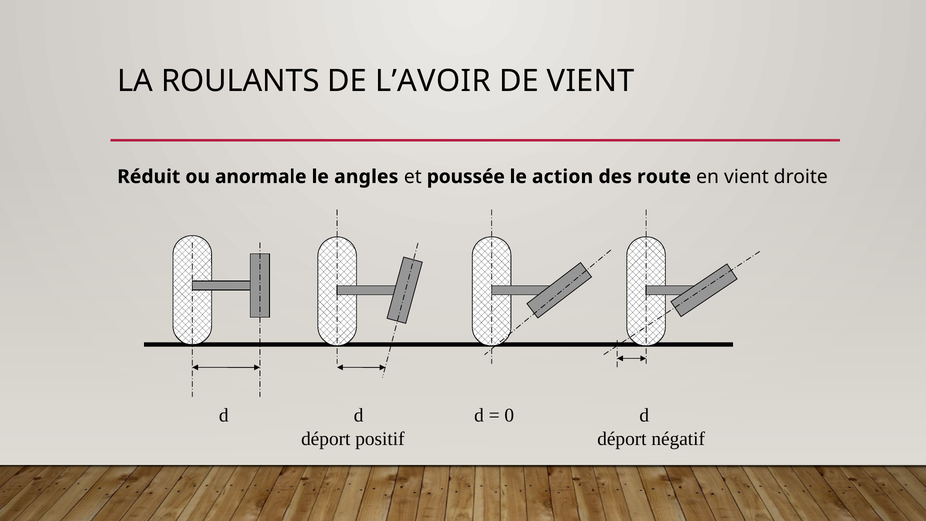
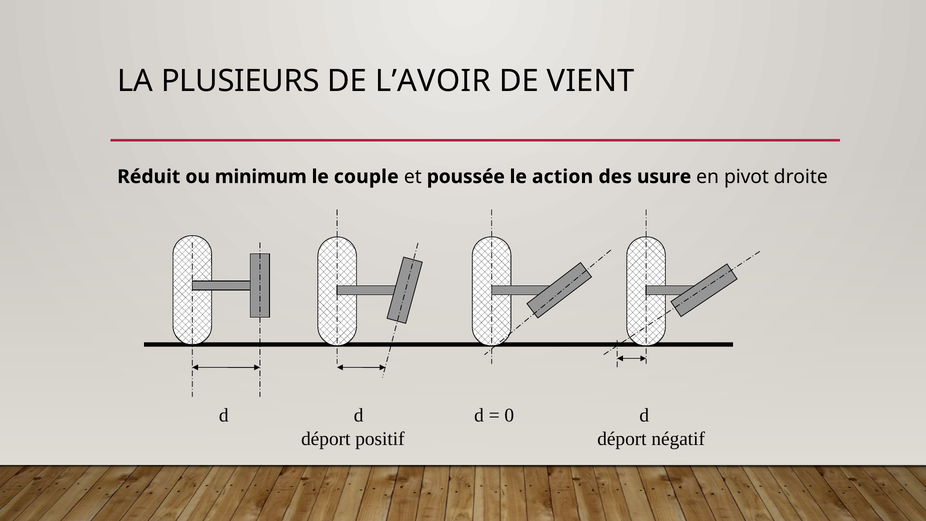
ROULANTS: ROULANTS -> PLUSIEURS (240, 81)
anormale: anormale -> minimum (261, 177)
angles: angles -> couple (366, 177)
route: route -> usure (664, 177)
en vient: vient -> pivot (746, 177)
